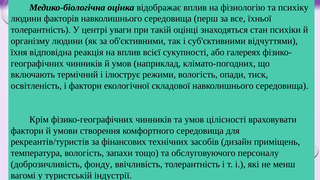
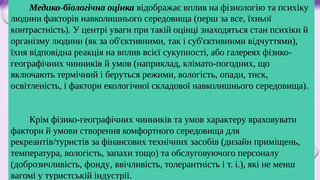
толерантність: толерантність -> контрастність (41, 30)
ілюструє: ілюструє -> беруться (123, 75)
цілісності: цілісності -> характеру (226, 119)
